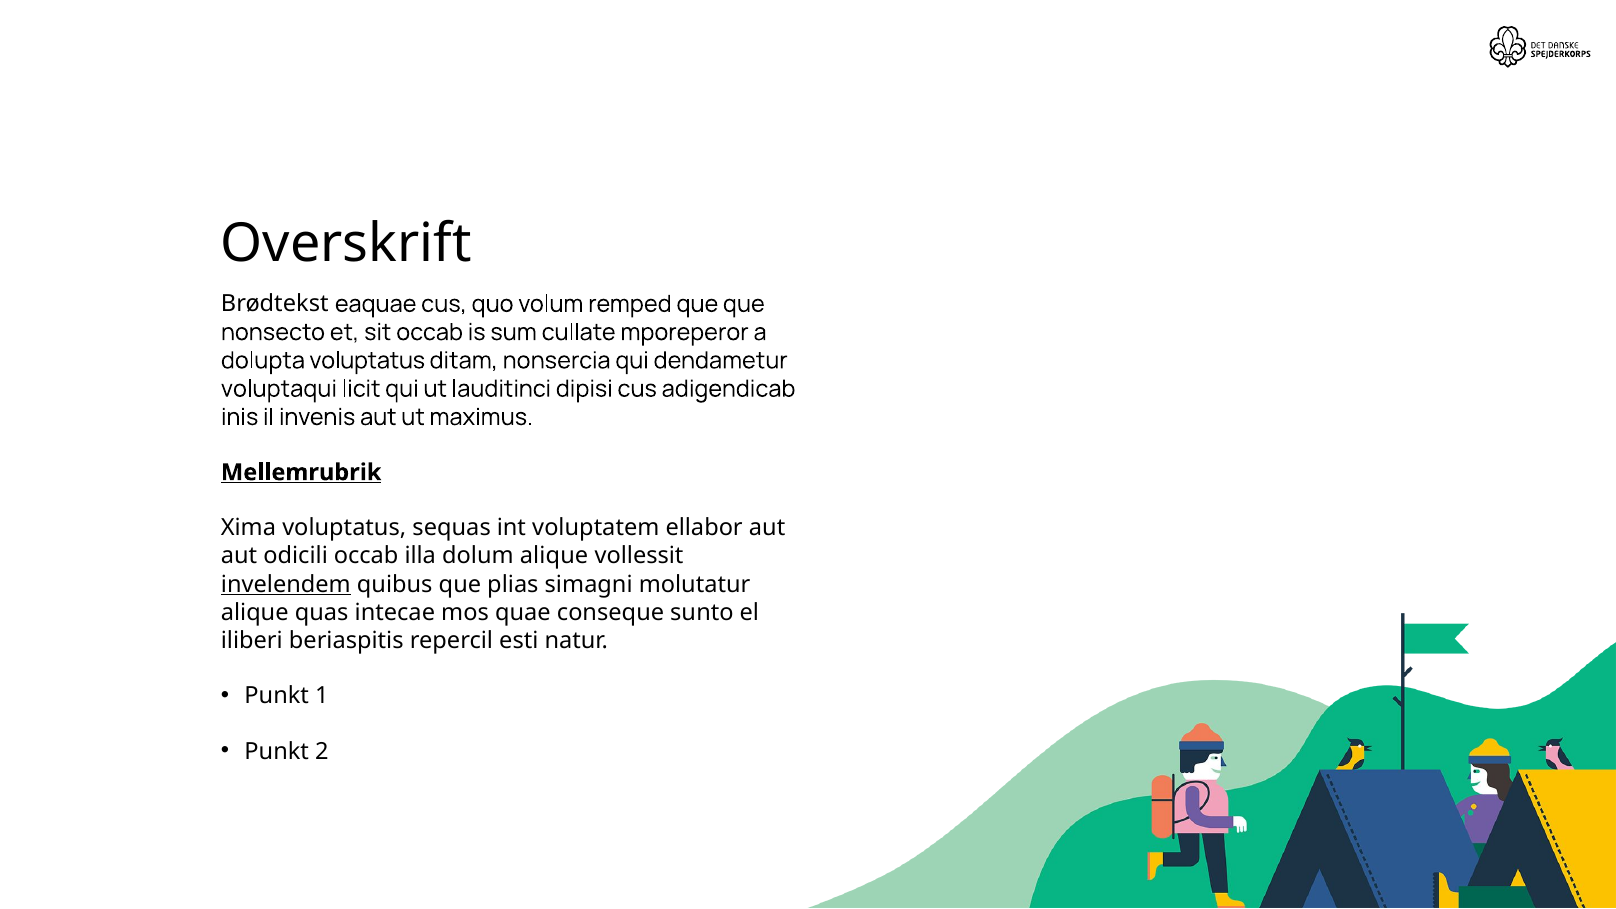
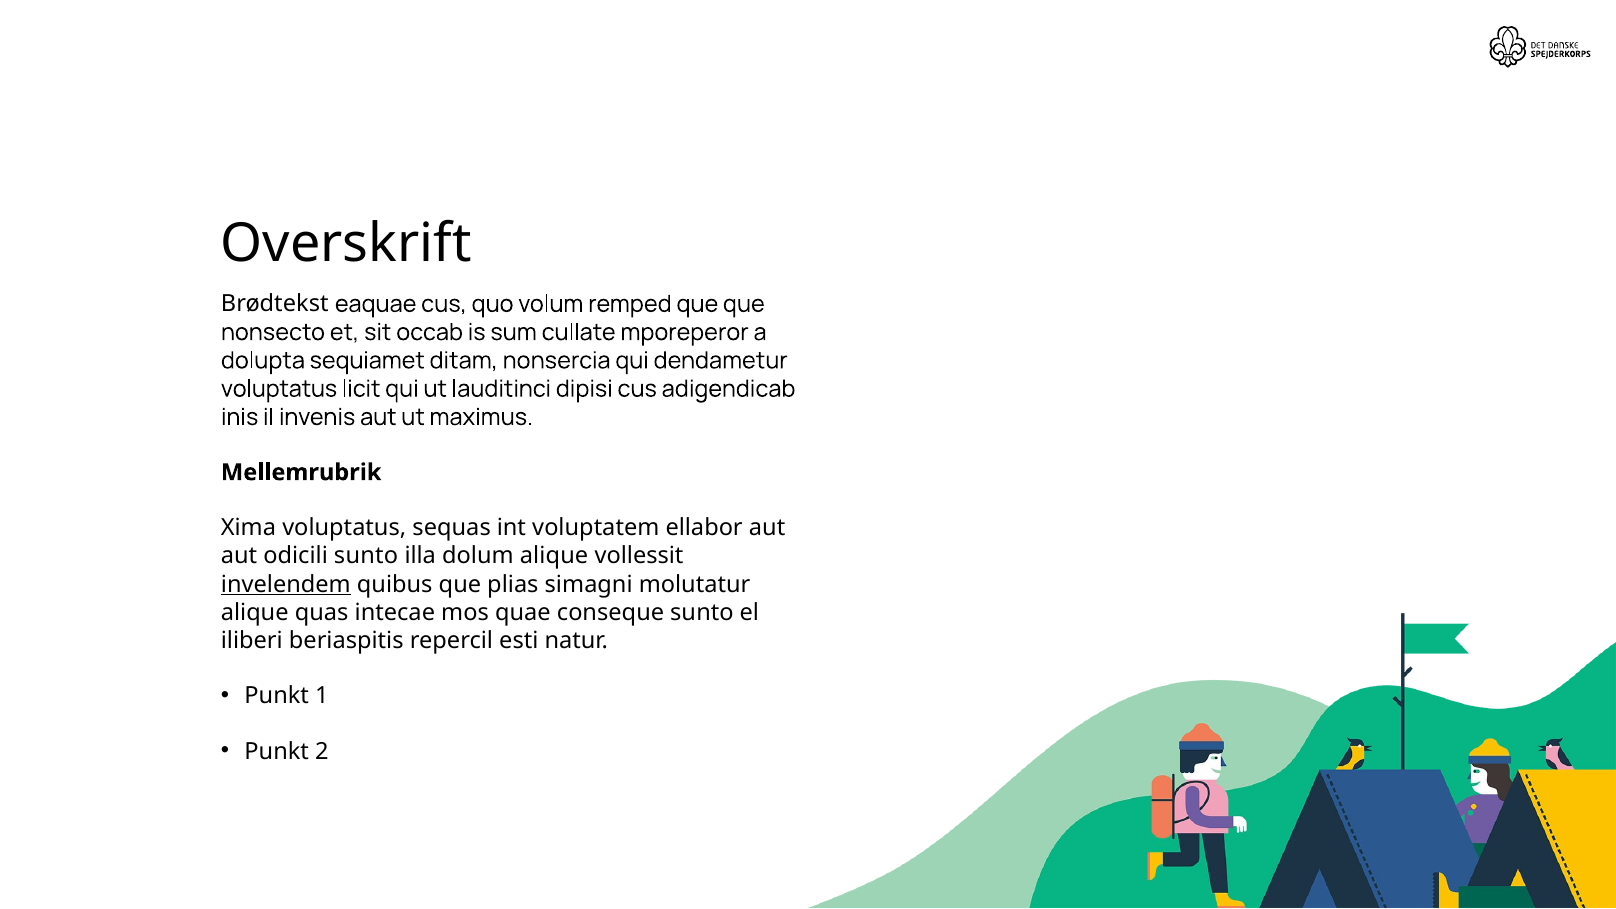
dolupta voluptatus: voluptatus -> sequiamet (367, 361)
voluptaqui: voluptaqui -> voluptatus (279, 389)
Mellemrubrik underline: present -> none (301, 472)
odicili occab: occab -> sunto (366, 556)
